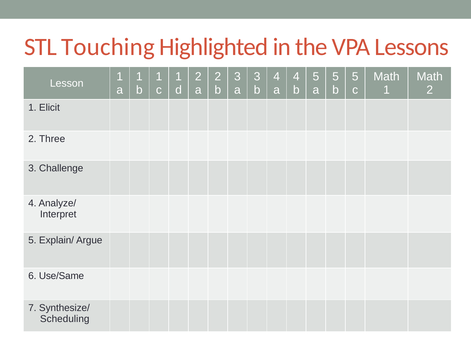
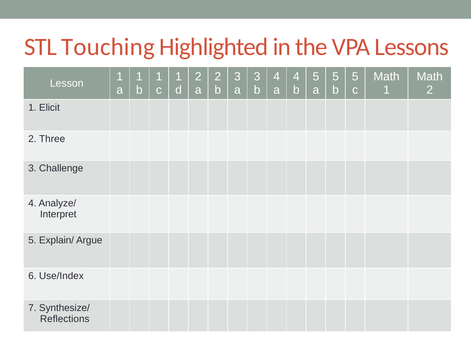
Use/Same: Use/Same -> Use/Index (61, 275)
Scheduling: Scheduling -> Reflections (65, 318)
